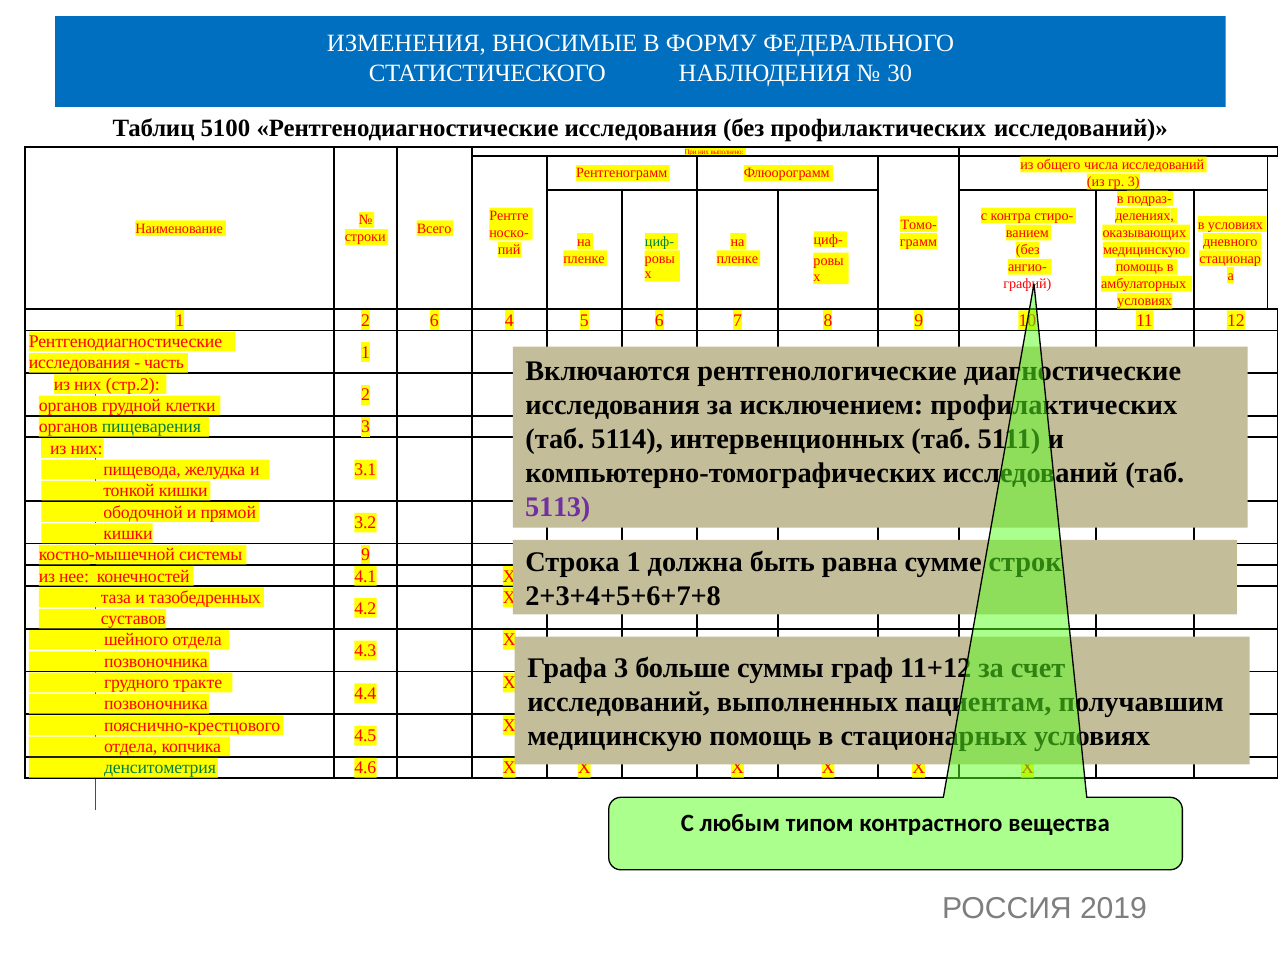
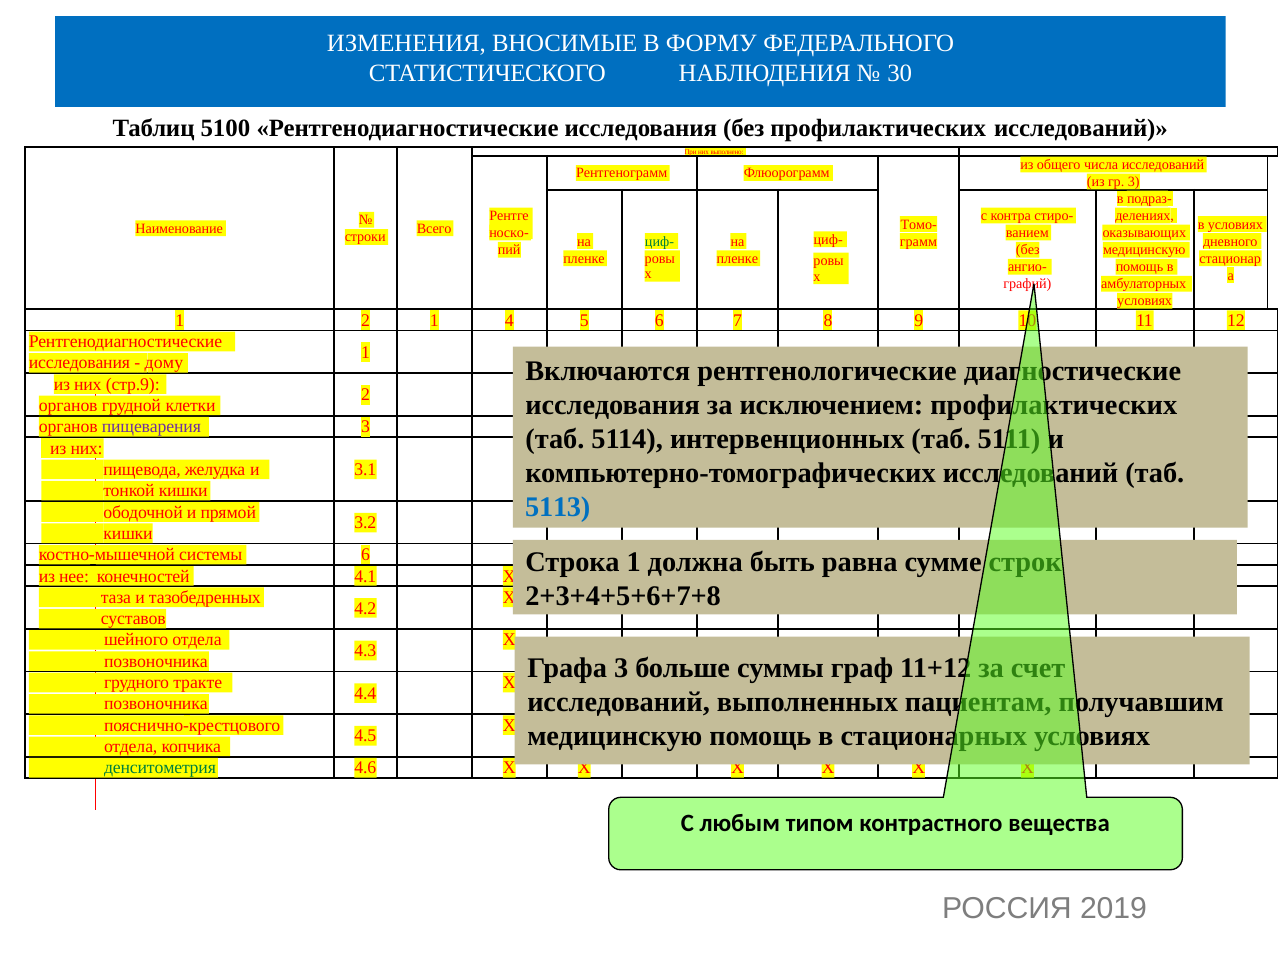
2 6: 6 -> 1 (434, 320)
часть: часть -> дому (164, 363)
стр.2: стр.2 -> стр.9 (133, 384)
пищеварения colour: green -> purple (151, 427)
5113 colour: purple -> blue (558, 507)
системы 9: 9 -> 6 (366, 555)
